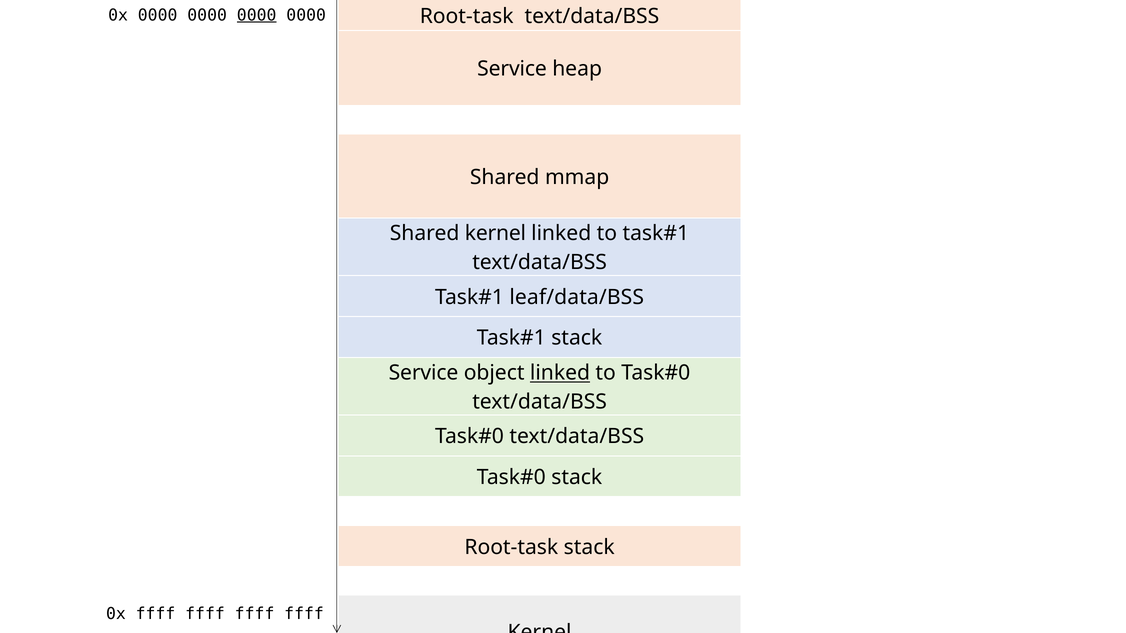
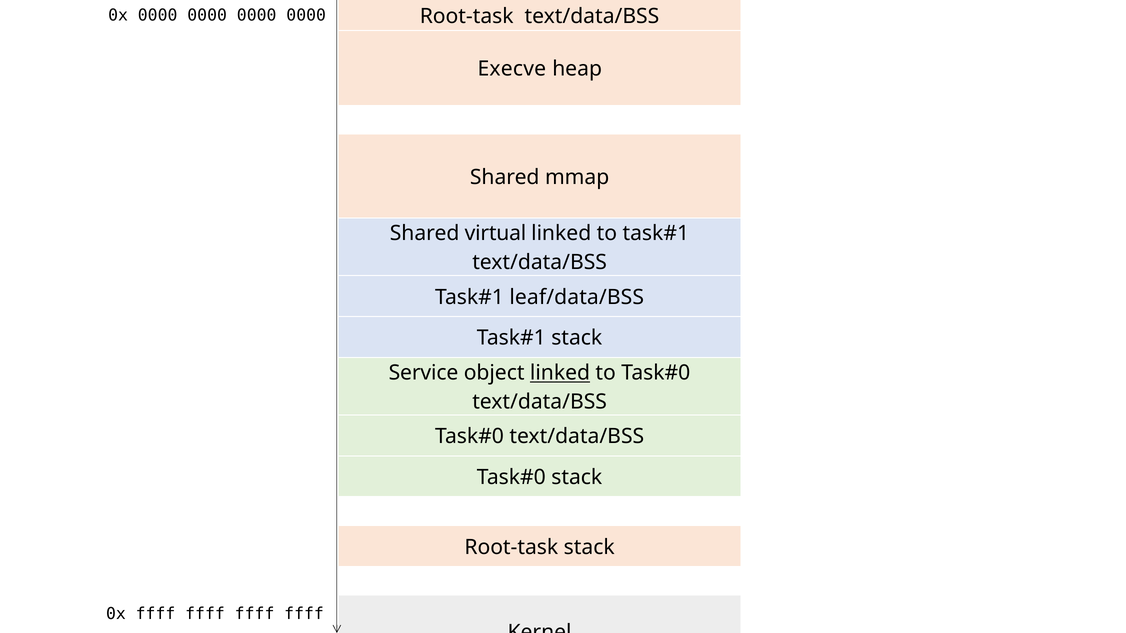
0000 underline: present -> none (257, 15)
Service: Service -> Execve (512, 69)
Shared kernel: kernel -> virtual (495, 234)
